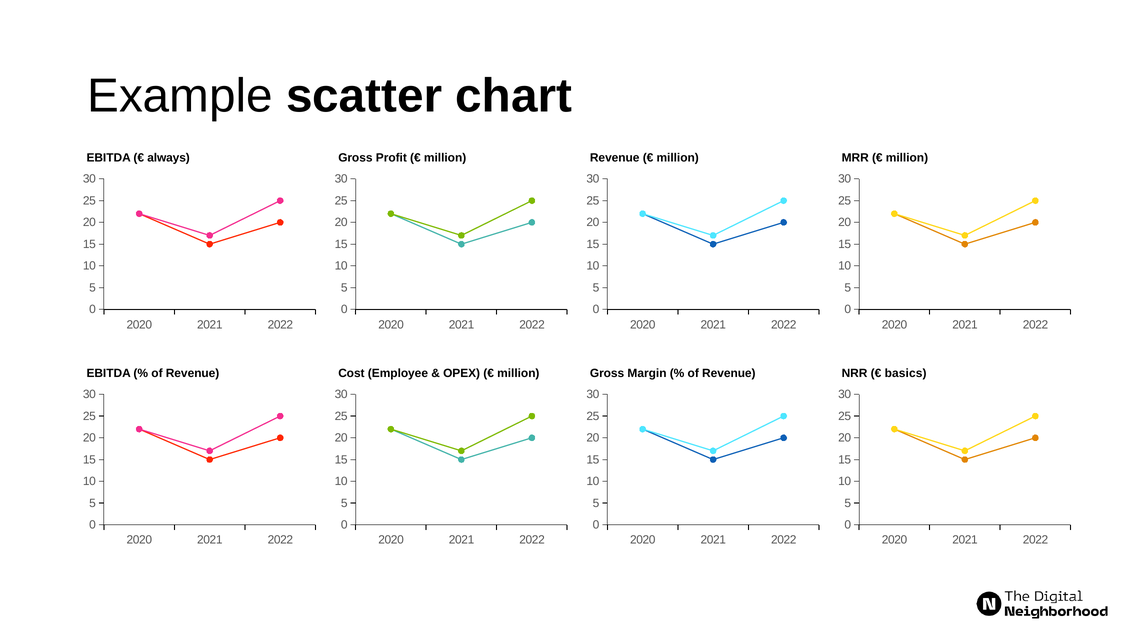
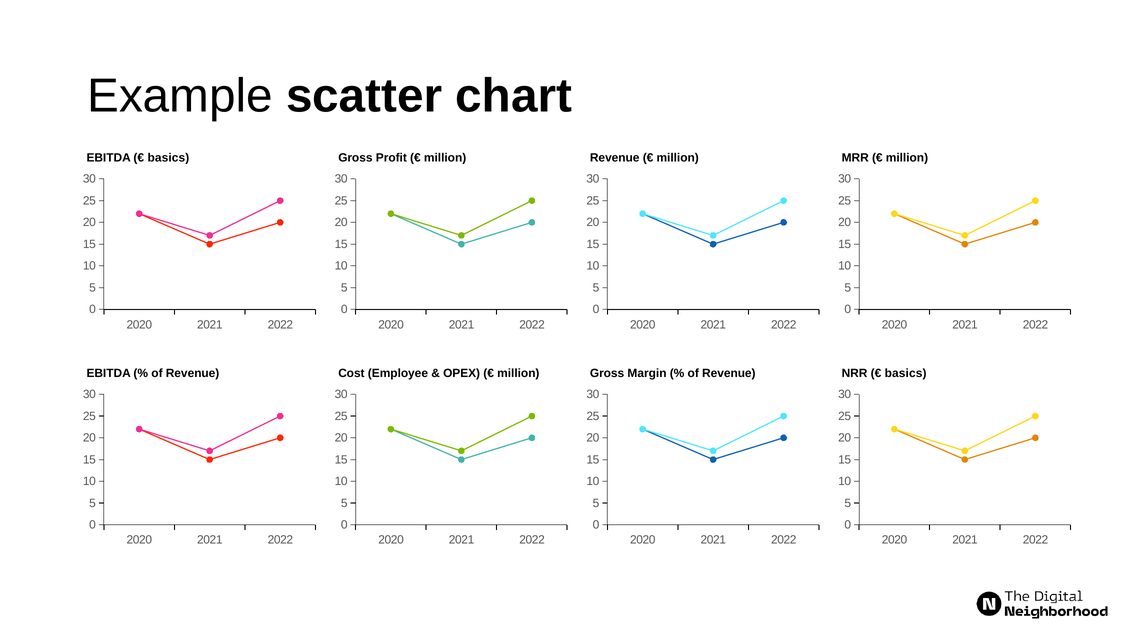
always: always -> basics (168, 158)
